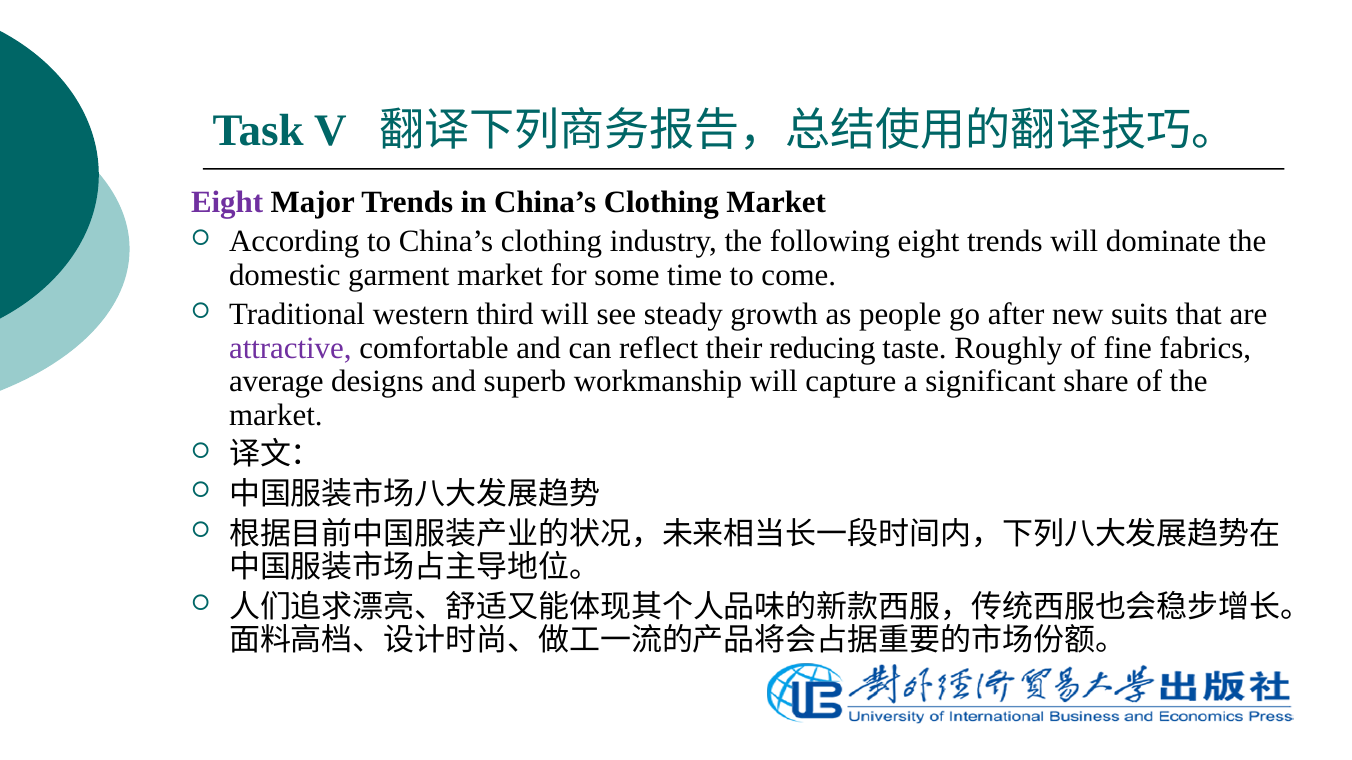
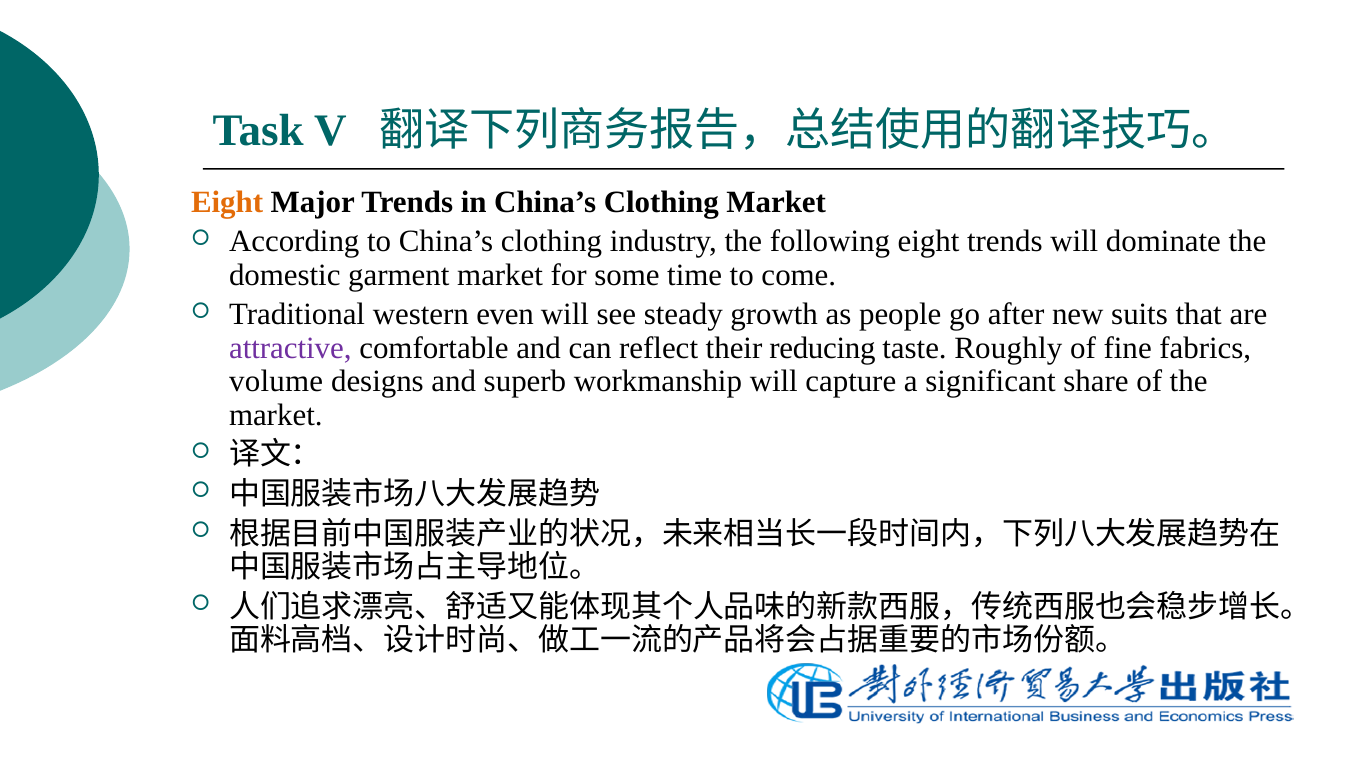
Eight colour: purple -> orange (227, 202)
third: third -> even (505, 315)
average: average -> volume (276, 382)
